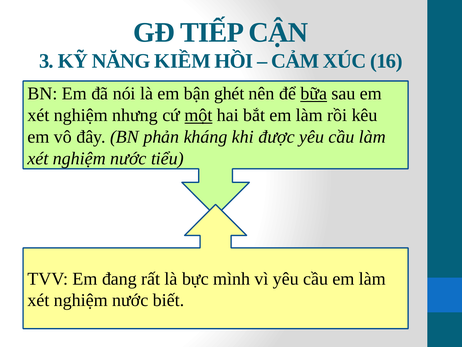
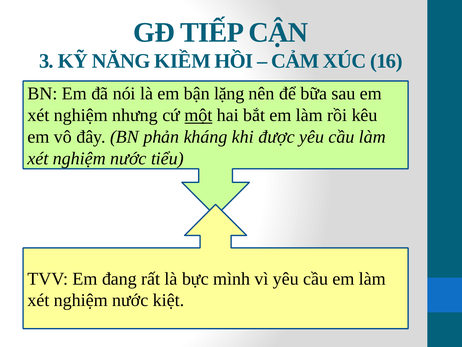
ghét: ghét -> lặng (229, 94)
bữa underline: present -> none (314, 94)
biết: biết -> kiệt (169, 300)
